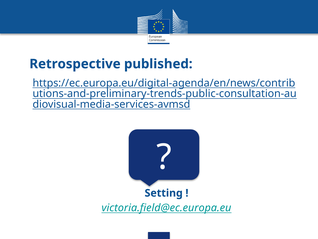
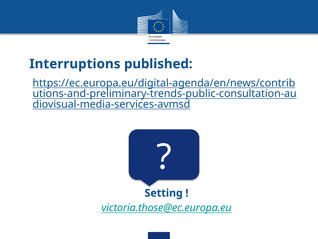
Retrospective: Retrospective -> Interruptions (75, 64)
victoria.field@ec.europa.eu: victoria.field@ec.europa.eu -> victoria.those@ec.europa.eu (167, 208)
